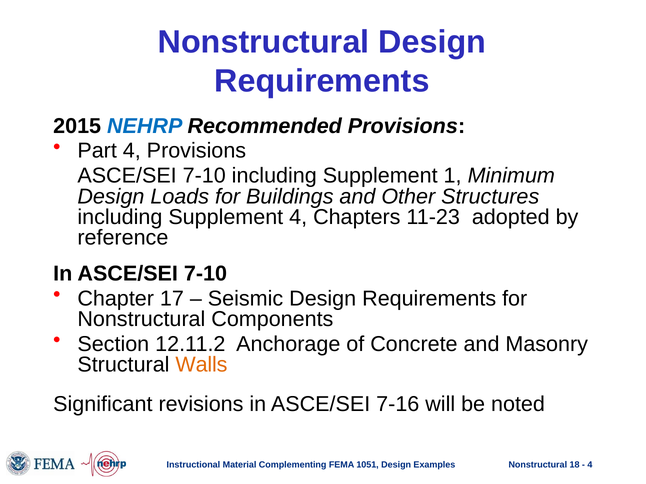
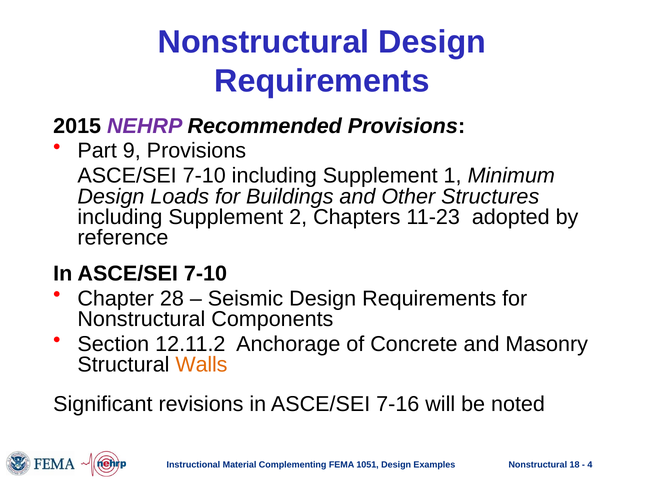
NEHRP colour: blue -> purple (145, 126)
Part 4: 4 -> 9 (132, 151)
Supplement 4: 4 -> 2 (298, 217)
17: 17 -> 28 (172, 299)
